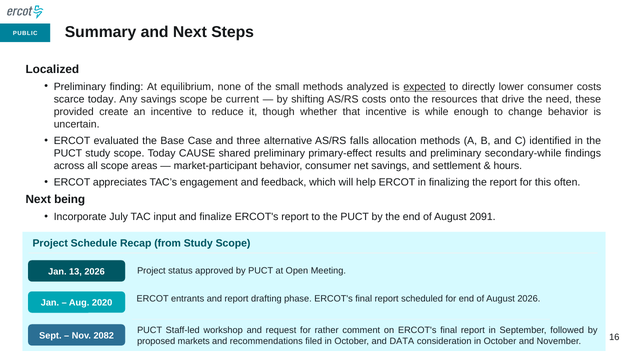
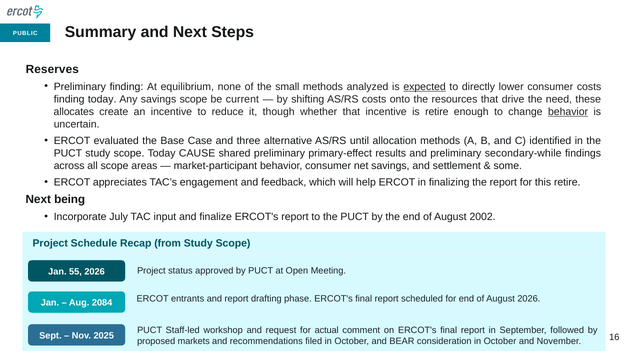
Localized: Localized -> Reserves (52, 70)
scarce: scarce -> finding (69, 99)
provided: provided -> allocates (74, 112)
is while: while -> retire (437, 112)
behavior underline: none -> present (568, 112)
falls: falls -> until (359, 141)
hours: hours -> some (508, 166)
this often: often -> retire (567, 182)
2091: 2091 -> 2002 (483, 217)
13: 13 -> 55 (75, 272)
2020: 2020 -> 2084 (102, 303)
rather: rather -> actual (327, 330)
2082: 2082 -> 2025 (104, 336)
DATA: DATA -> BEAR (402, 341)
